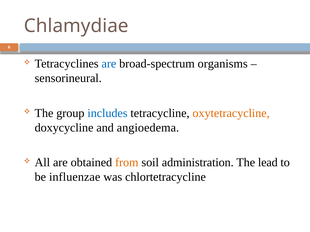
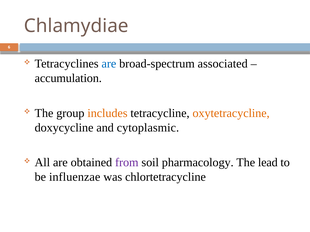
organisms: organisms -> associated (223, 64)
sensorineural: sensorineural -> accumulation (68, 78)
includes colour: blue -> orange (107, 113)
angioedema: angioedema -> cytoplasmic (148, 128)
from colour: orange -> purple (127, 163)
administration: administration -> pharmacology (198, 163)
